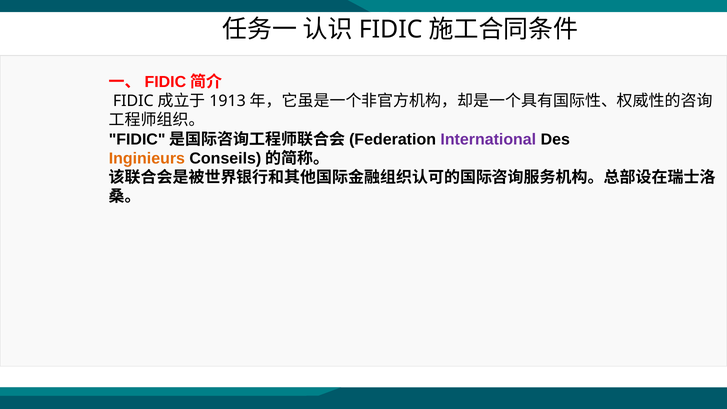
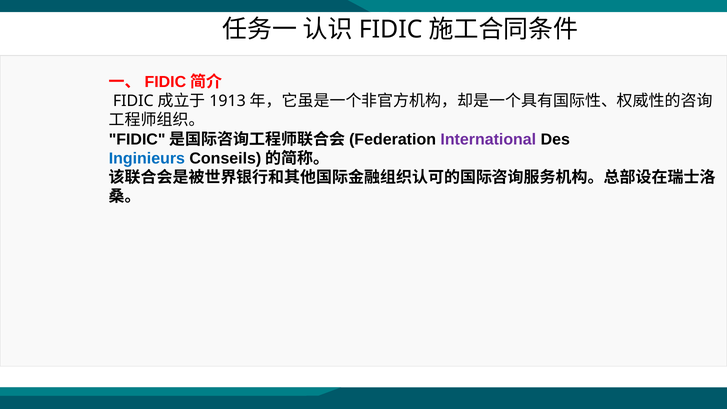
Inginieurs colour: orange -> blue (147, 158)
